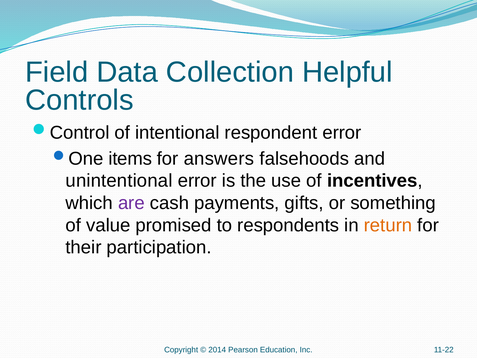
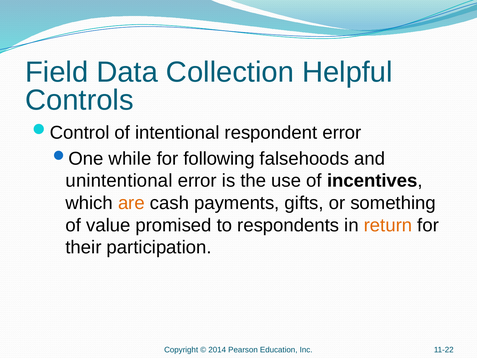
items: items -> while (130, 158)
answers: answers -> following (219, 158)
are colour: purple -> orange (131, 203)
